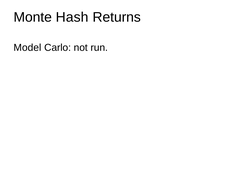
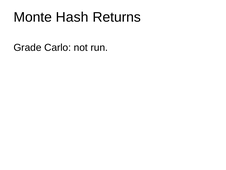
Model: Model -> Grade (27, 47)
